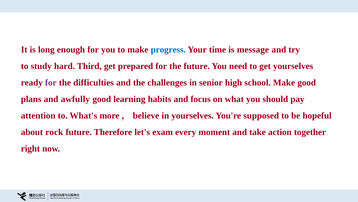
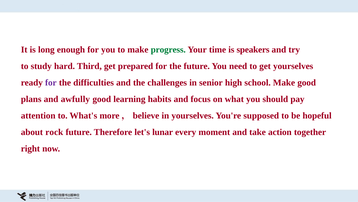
progress colour: blue -> green (168, 50)
message: message -> speakers (253, 50)
exam: exam -> lunar (163, 132)
